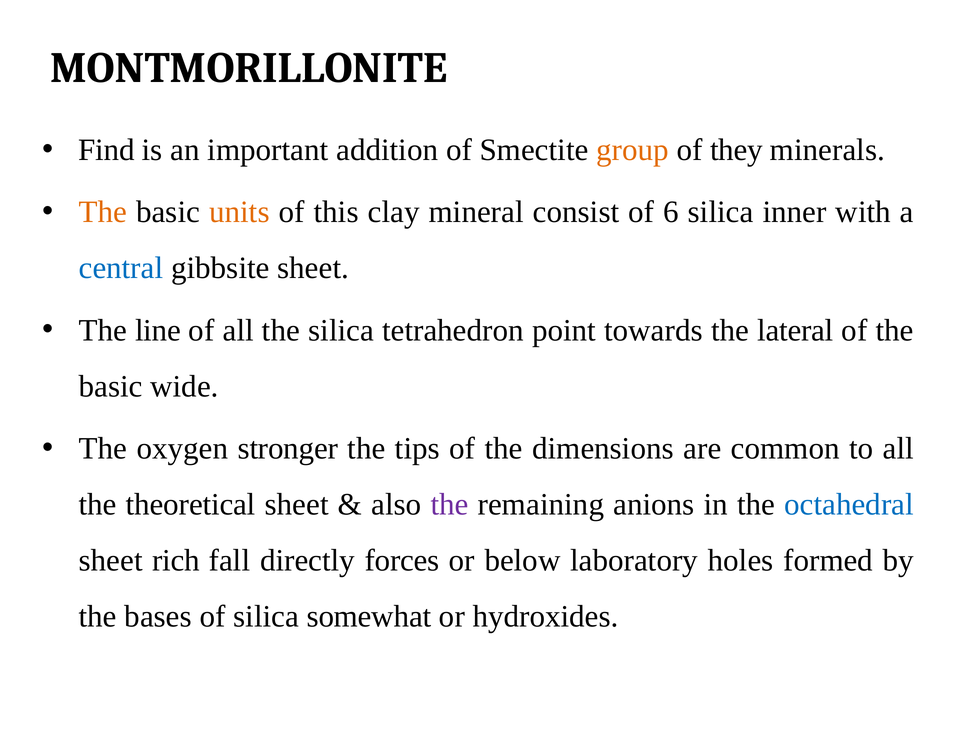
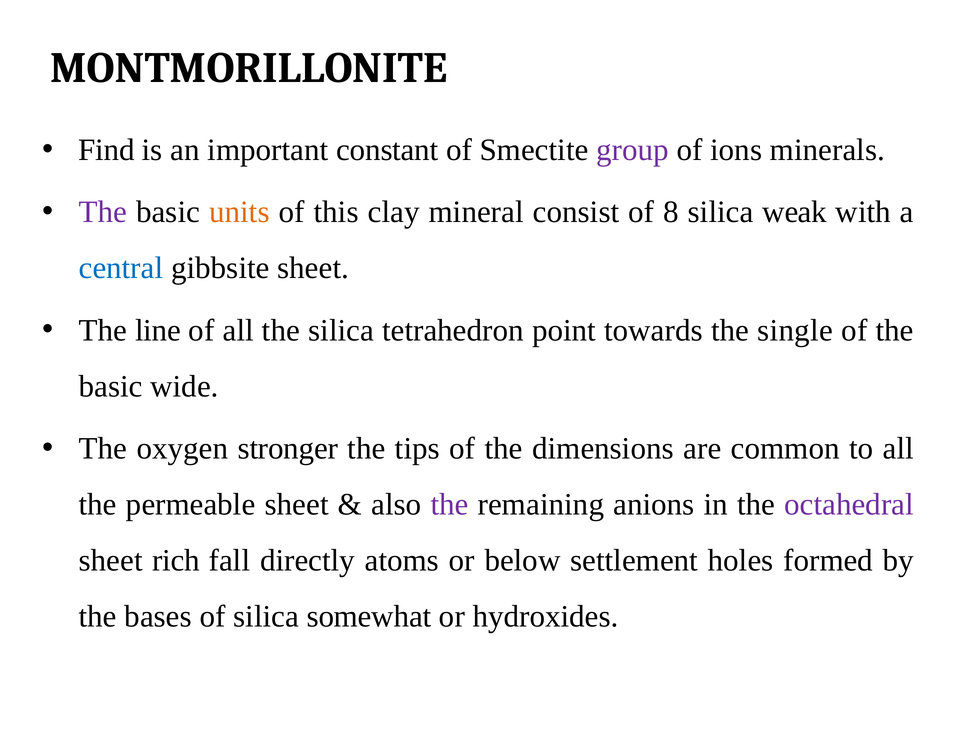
addition: addition -> constant (387, 150)
group colour: orange -> purple (633, 150)
they: they -> ions (736, 150)
The colour: orange -> purple (103, 212)
6: 6 -> 8 (671, 212)
inner: inner -> weak (795, 212)
lateral: lateral -> single (795, 330)
theoretical: theoretical -> permeable (191, 504)
octahedral colour: blue -> purple (849, 504)
forces: forces -> atoms (402, 560)
laboratory: laboratory -> settlement (634, 560)
